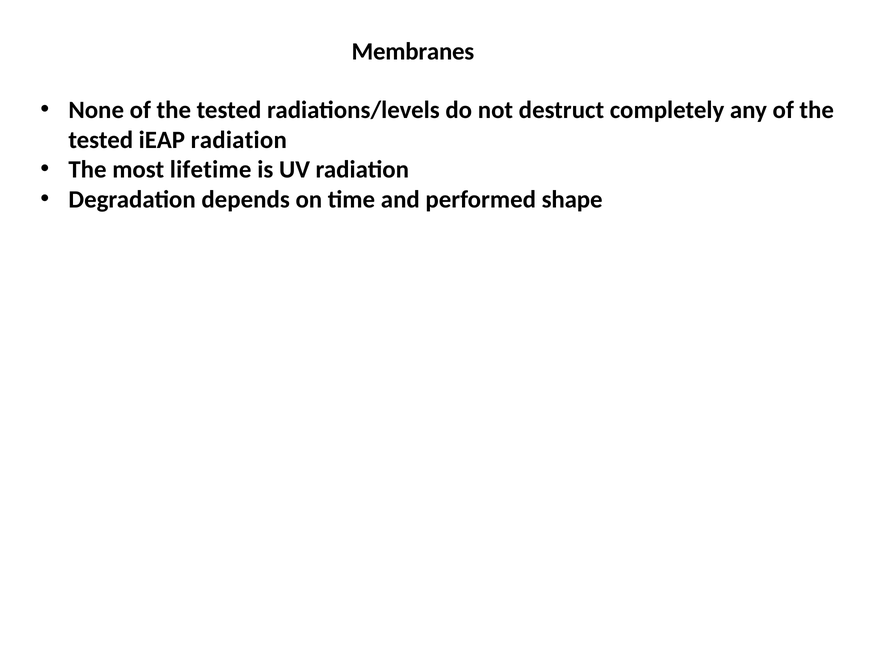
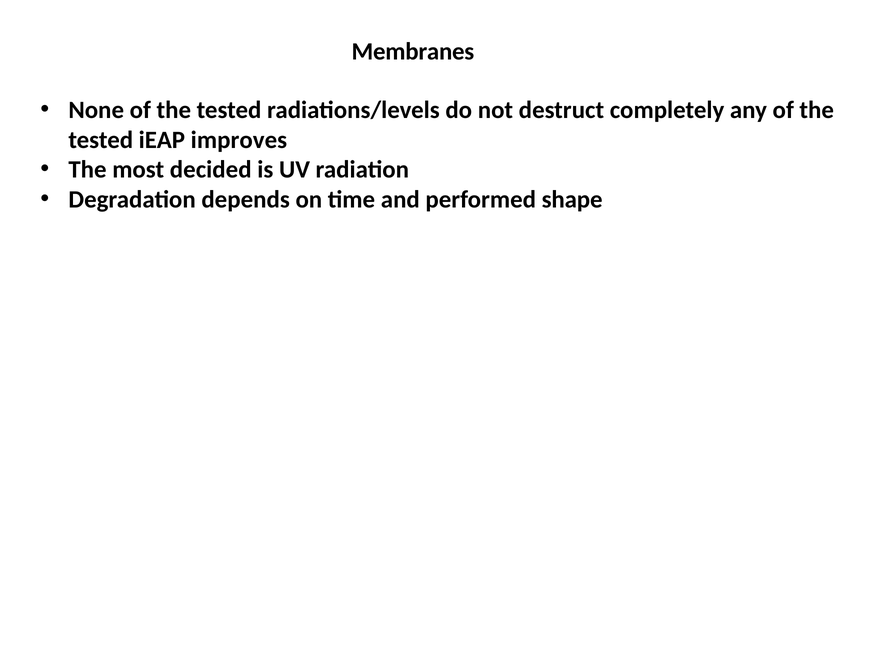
iEAP radiation: radiation -> improves (239, 140)
lifetime: lifetime -> decided (211, 170)
